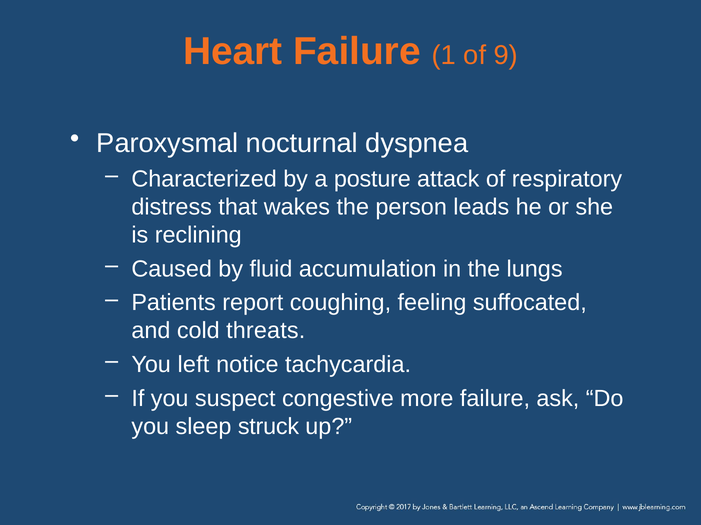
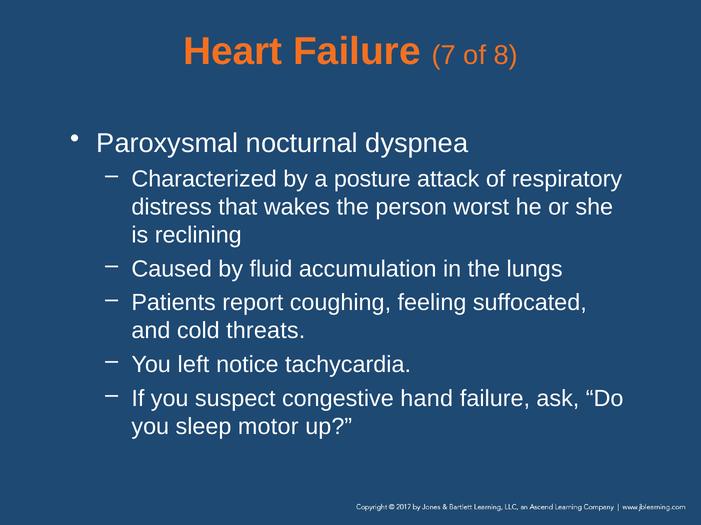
1: 1 -> 7 (444, 55)
9: 9 -> 8 (506, 55)
leads: leads -> worst (481, 207)
more: more -> hand (427, 399)
struck: struck -> motor (268, 427)
